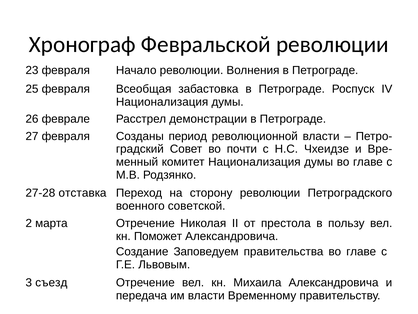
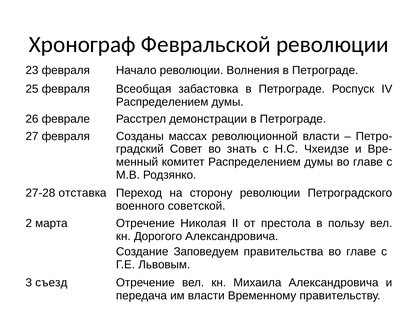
Национализация: Национализация -> Распределением (162, 102)
период: период -> массах (188, 136)
почти: почти -> знать (242, 149)
комитет Национализация: Национализация -> Распределением (254, 162)
Поможет: Поможет -> Дорогого (158, 236)
